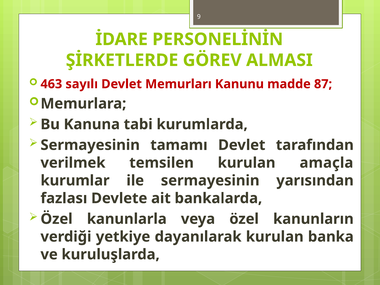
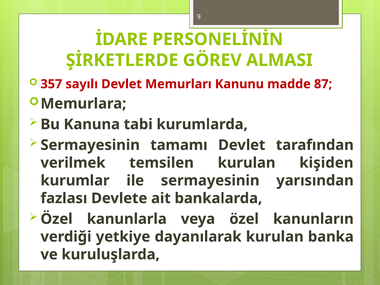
463: 463 -> 357 (51, 84)
amaçla: amaçla -> kişiden (326, 163)
